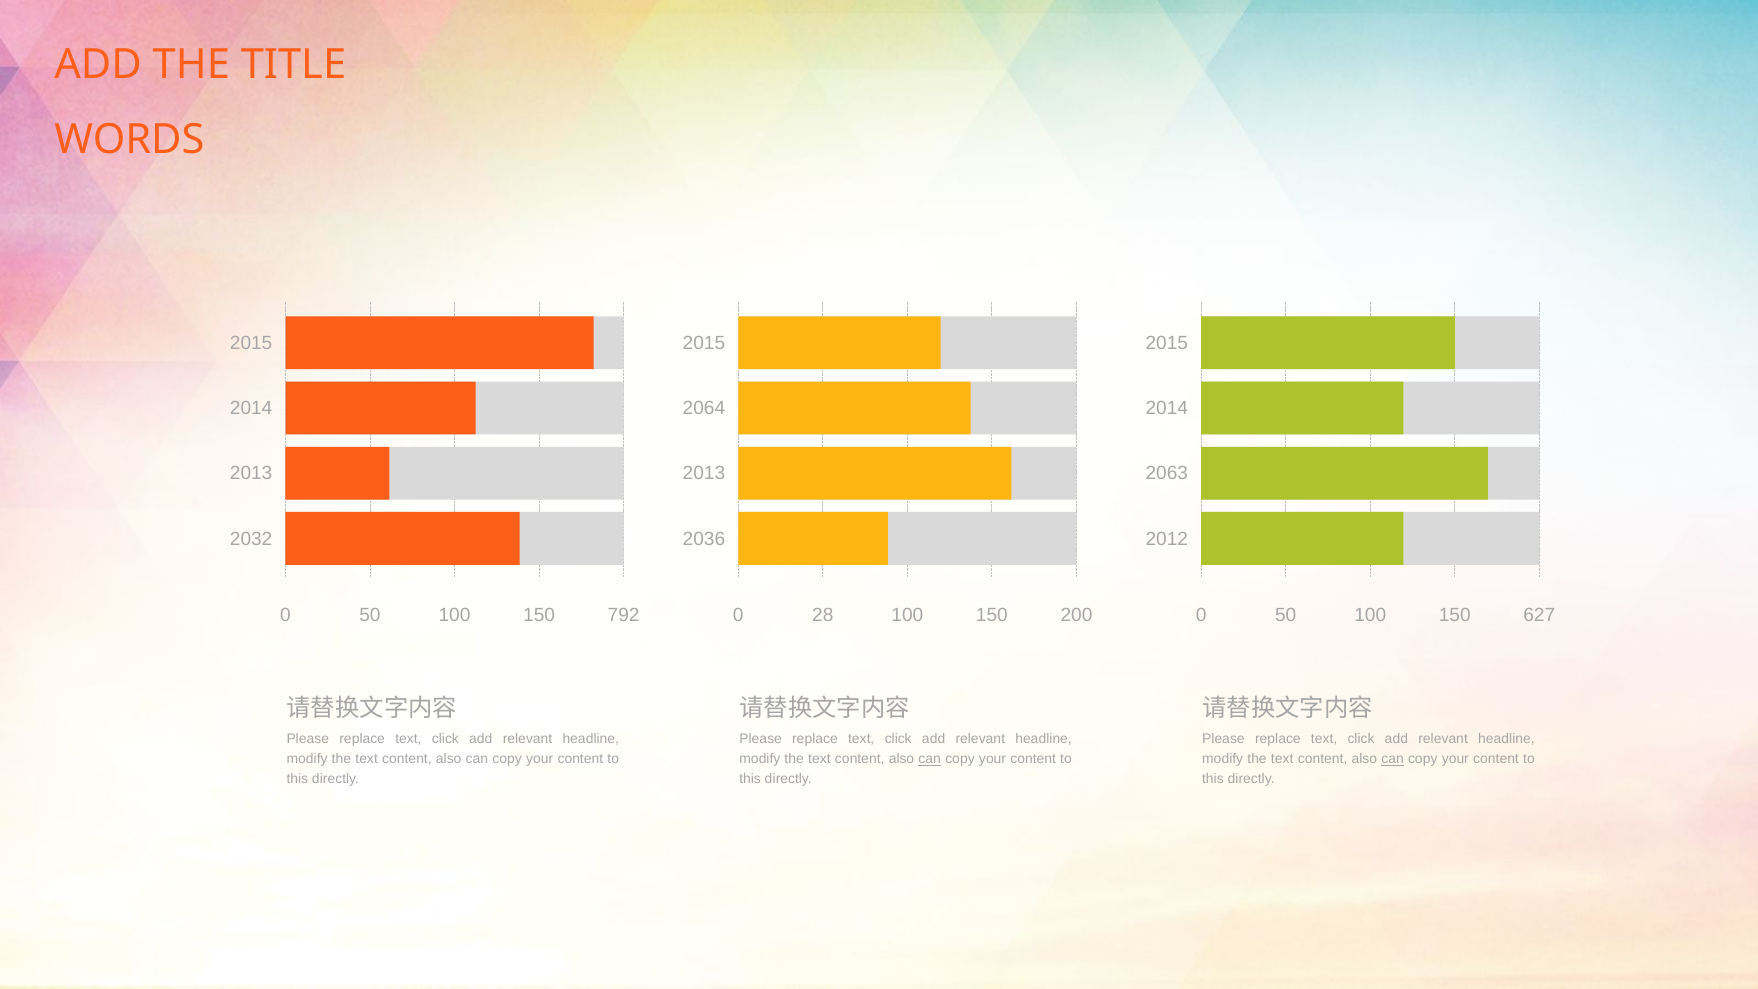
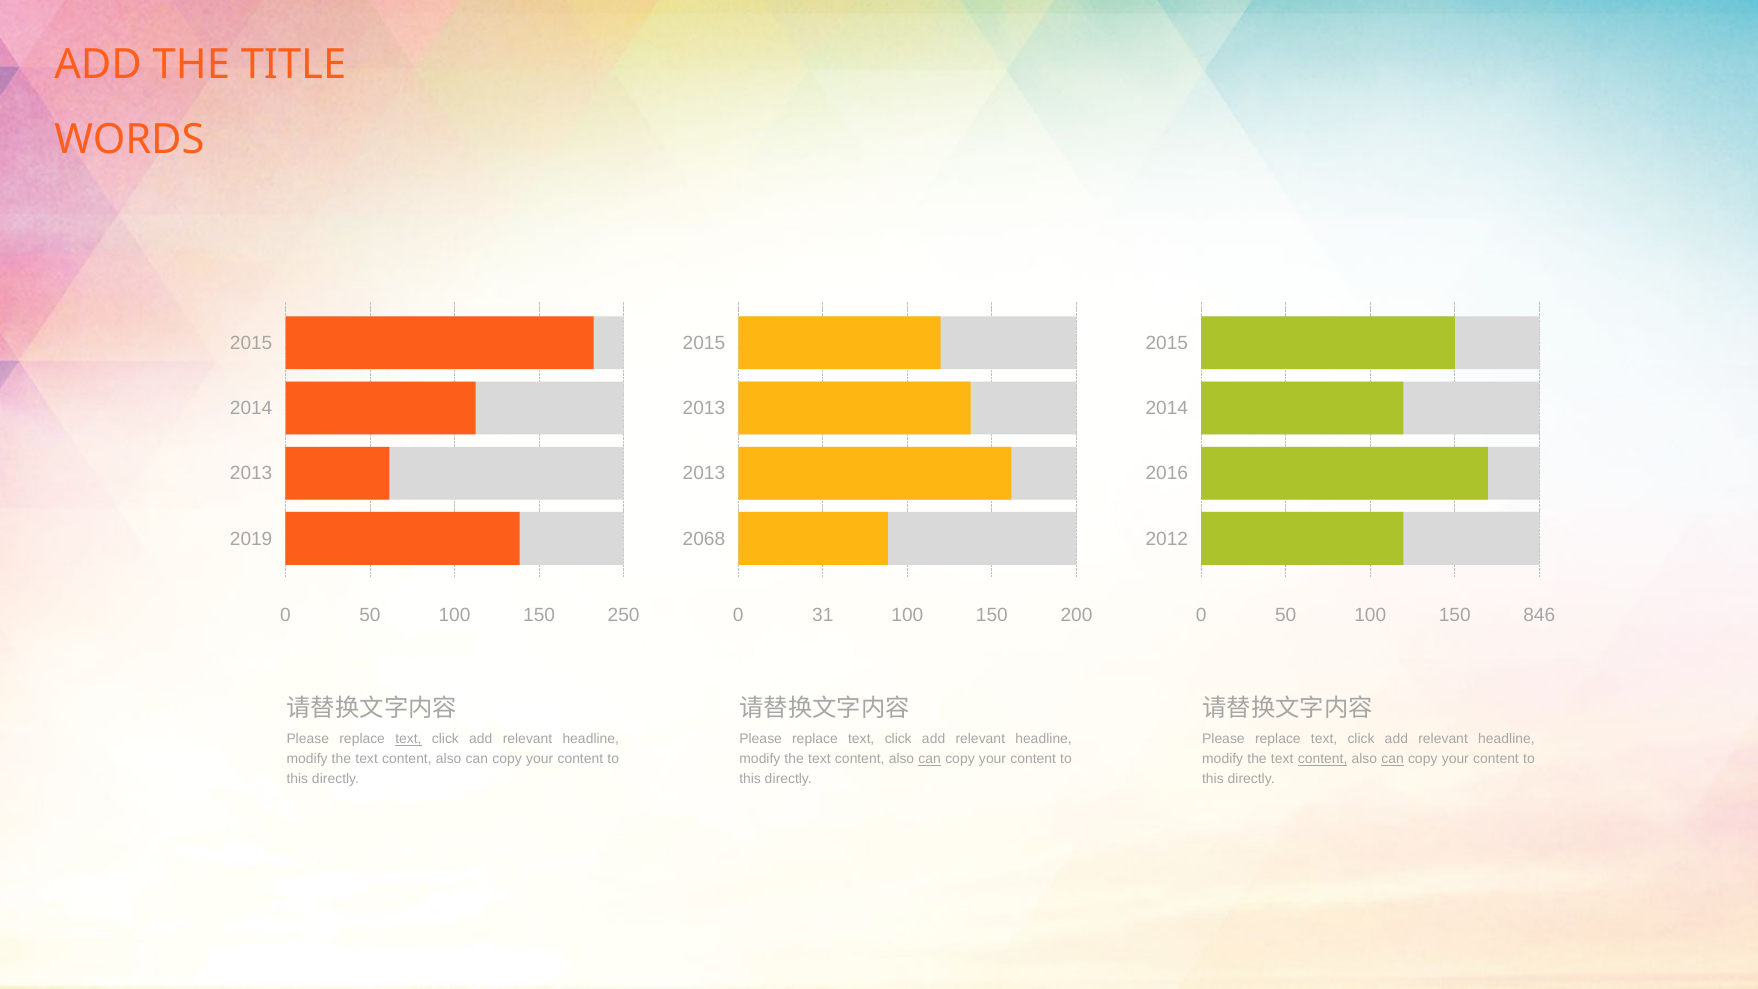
2064: 2064 -> 2013 (704, 408)
2063: 2063 -> 2016 (1167, 474)
2032: 2032 -> 2019 (251, 539)
2036: 2036 -> 2068 (704, 539)
792: 792 -> 250 (624, 615)
28: 28 -> 31 (823, 615)
627: 627 -> 846 (1539, 615)
text underline: none -> present (408, 739)
content underline: none -> present (1323, 759)
